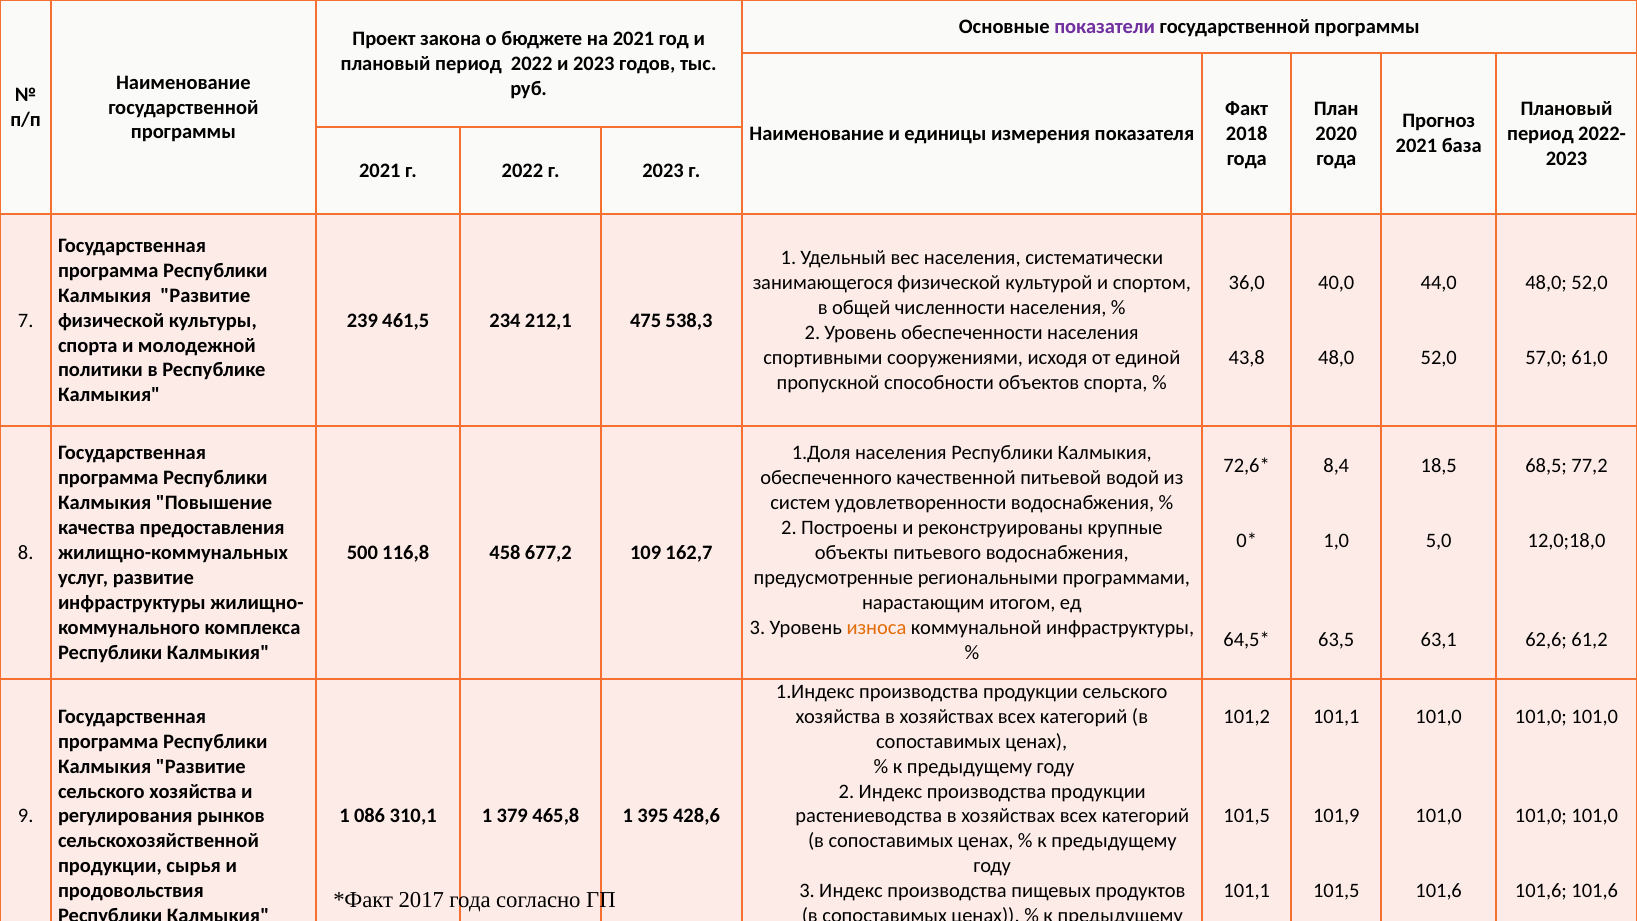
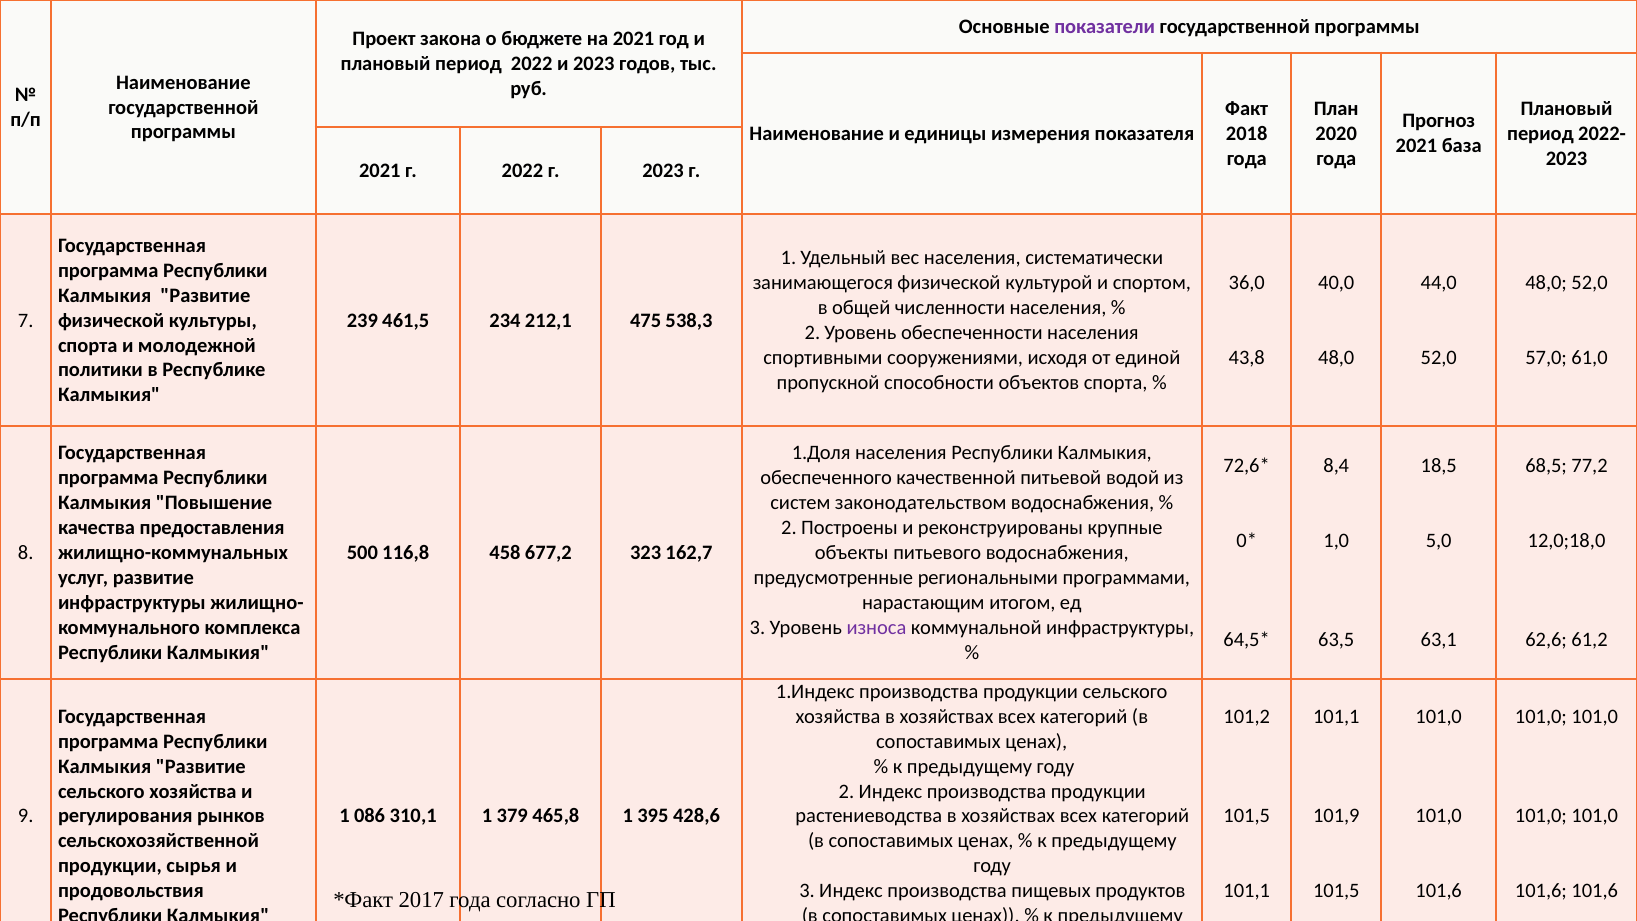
удовлетворенности: удовлетворенности -> законодательством (921, 503)
109: 109 -> 323 (646, 553)
износа colour: orange -> purple (876, 627)
